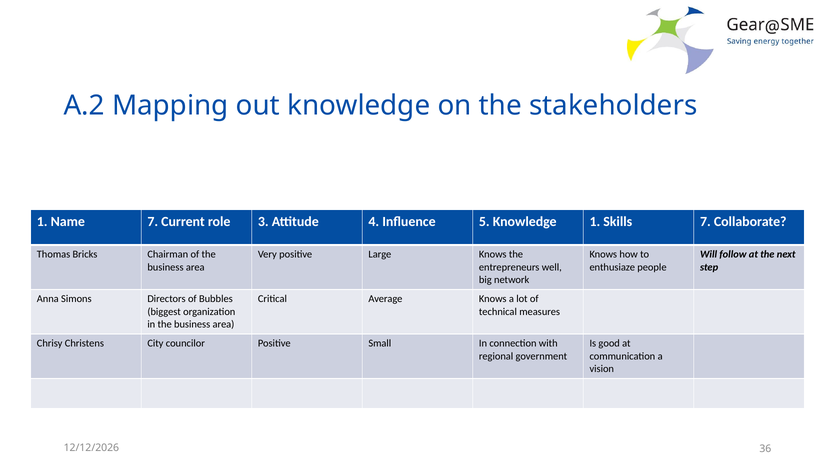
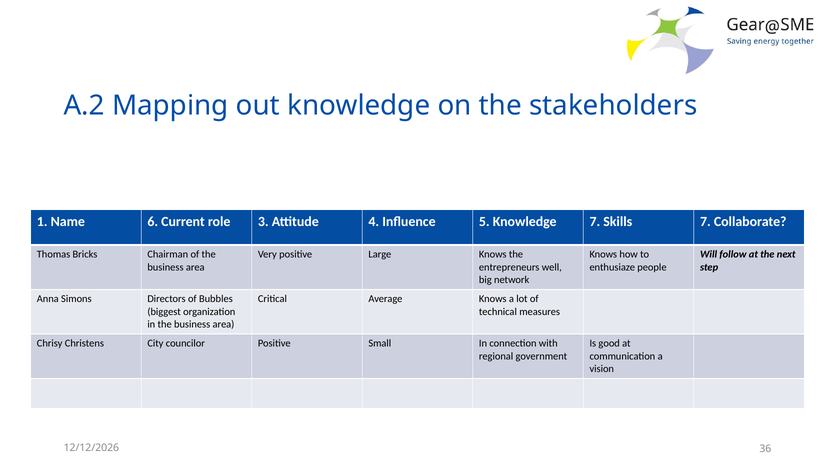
Name 7: 7 -> 6 (153, 221)
Knowledge 1: 1 -> 7 (595, 221)
